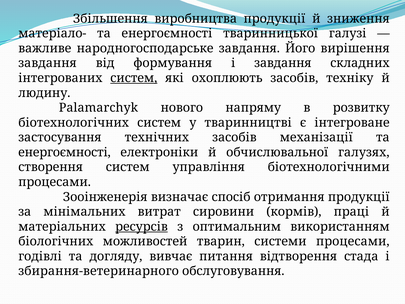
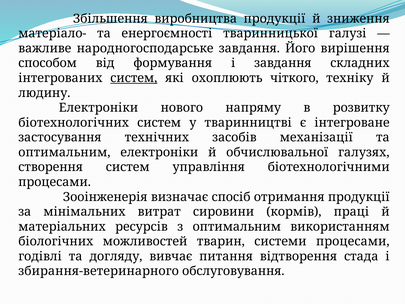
завдання: завдання -> способом (48, 63)
охоплюють засобів: засобів -> чіткого (294, 78)
Palamarchyk: Palamarchyk -> Електроніки (98, 108)
енергоємності: енергоємності -> оптимальним (64, 152)
ресурсів underline: present -> none (141, 226)
